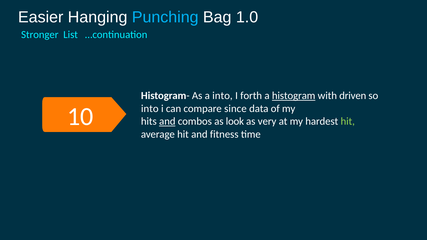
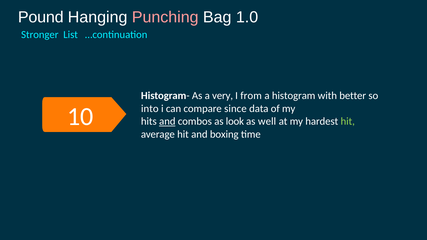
Easier: Easier -> Pound (41, 17)
Punching colour: light blue -> pink (165, 17)
a into: into -> very (223, 96)
forth: forth -> from (251, 96)
histogram underline: present -> none (294, 96)
driven: driven -> better (353, 96)
very: very -> well (267, 121)
fitness: fitness -> boxing (224, 134)
